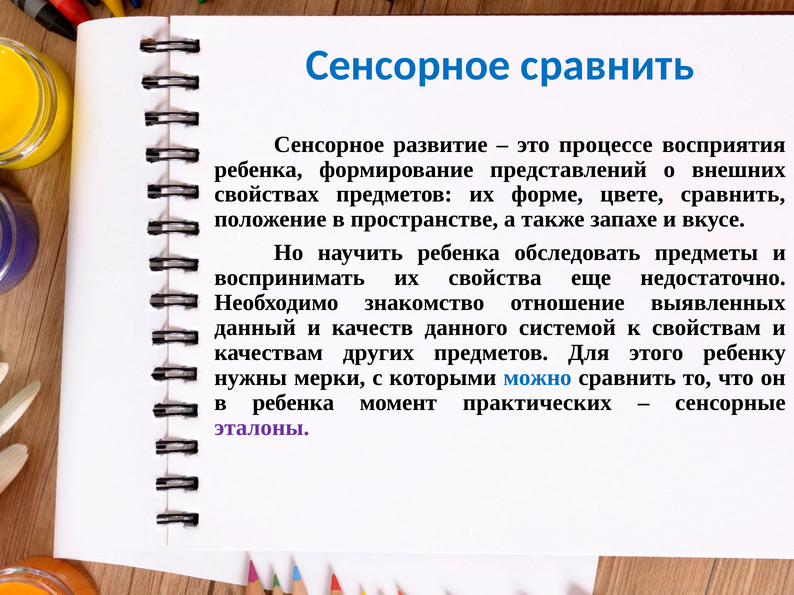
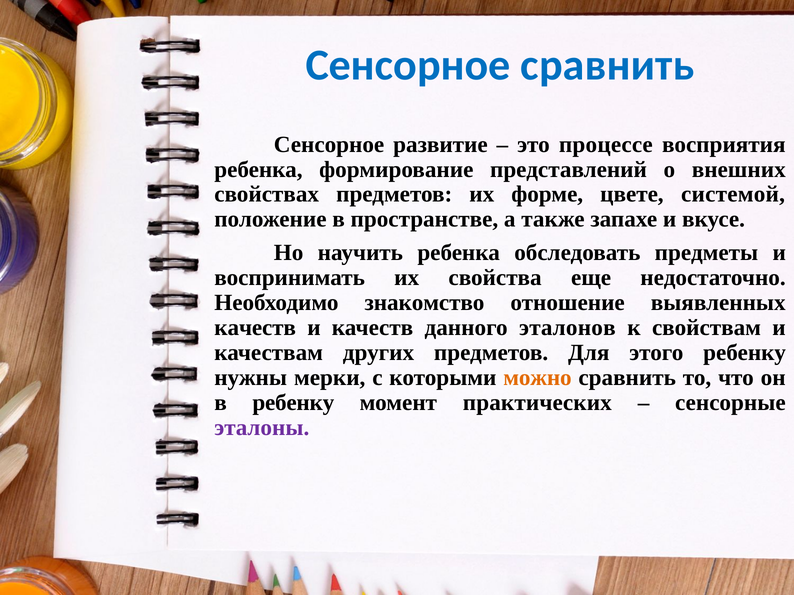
цвете сравнить: сравнить -> системой (733, 195)
данный: данный -> качеств (255, 328)
системой: системой -> эталонов (567, 328)
можно colour: blue -> orange (538, 378)
в ребенка: ребенка -> ребенку (293, 403)
